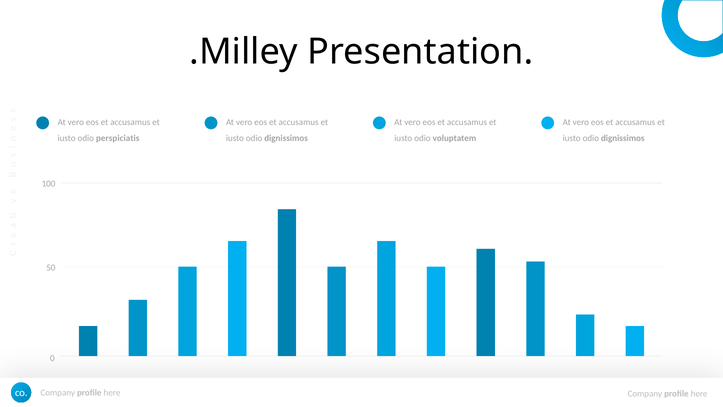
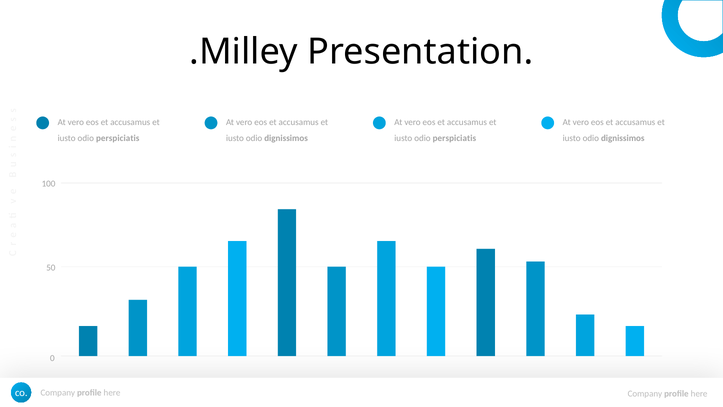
voluptatem: voluptatem -> perspiciatis (454, 138)
